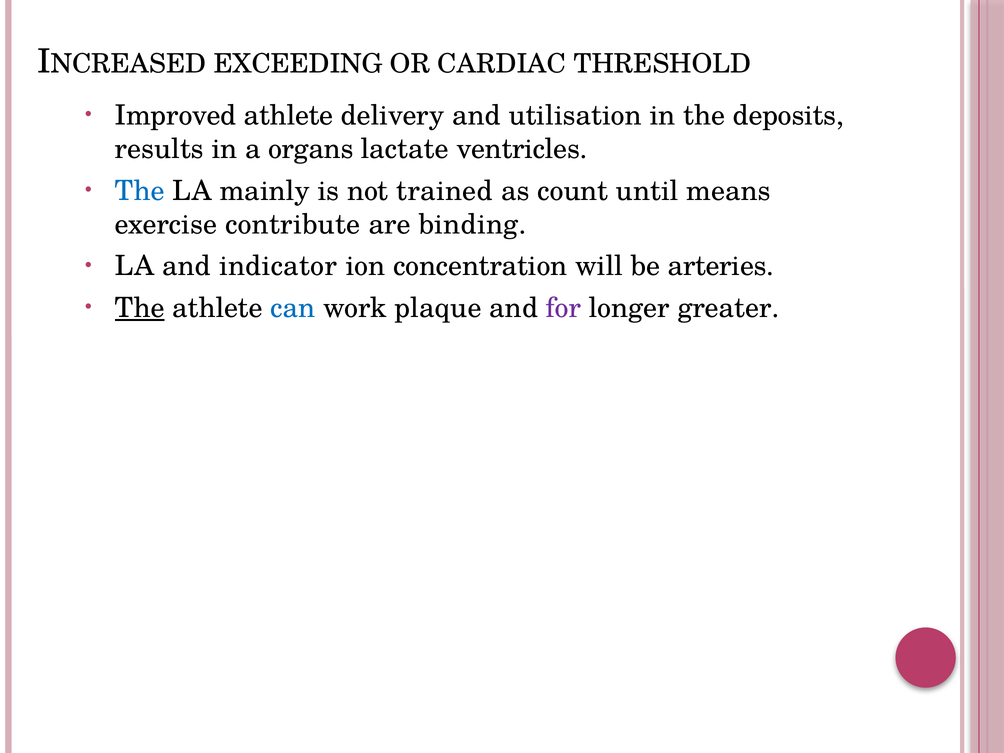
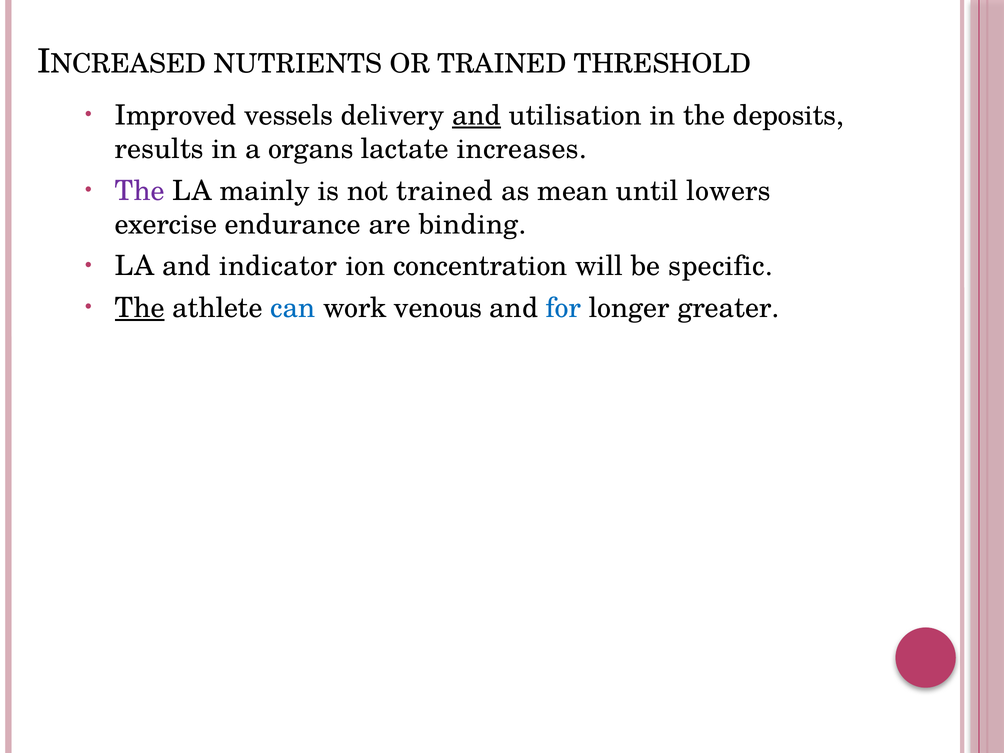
EXCEEDING: EXCEEDING -> NUTRIENTS (298, 64)
OR CARDIAC: CARDIAC -> TRAINED (502, 64)
Improved athlete: athlete -> vessels (289, 116)
and underline: none -> present (477, 116)
ventricles: ventricles -> increases (522, 149)
The colour: blue -> purple (140, 191)
count: count -> mean (573, 191)
means: means -> lowers (728, 191)
contribute: contribute -> endurance (293, 224)
arteries: arteries -> specific (721, 266)
plaque: plaque -> venous (438, 308)
for colour: purple -> blue (563, 308)
